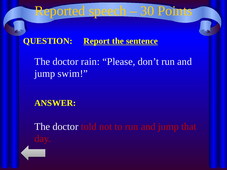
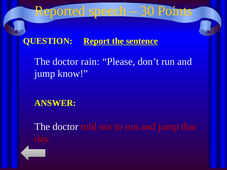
swim: swim -> know (73, 74)
